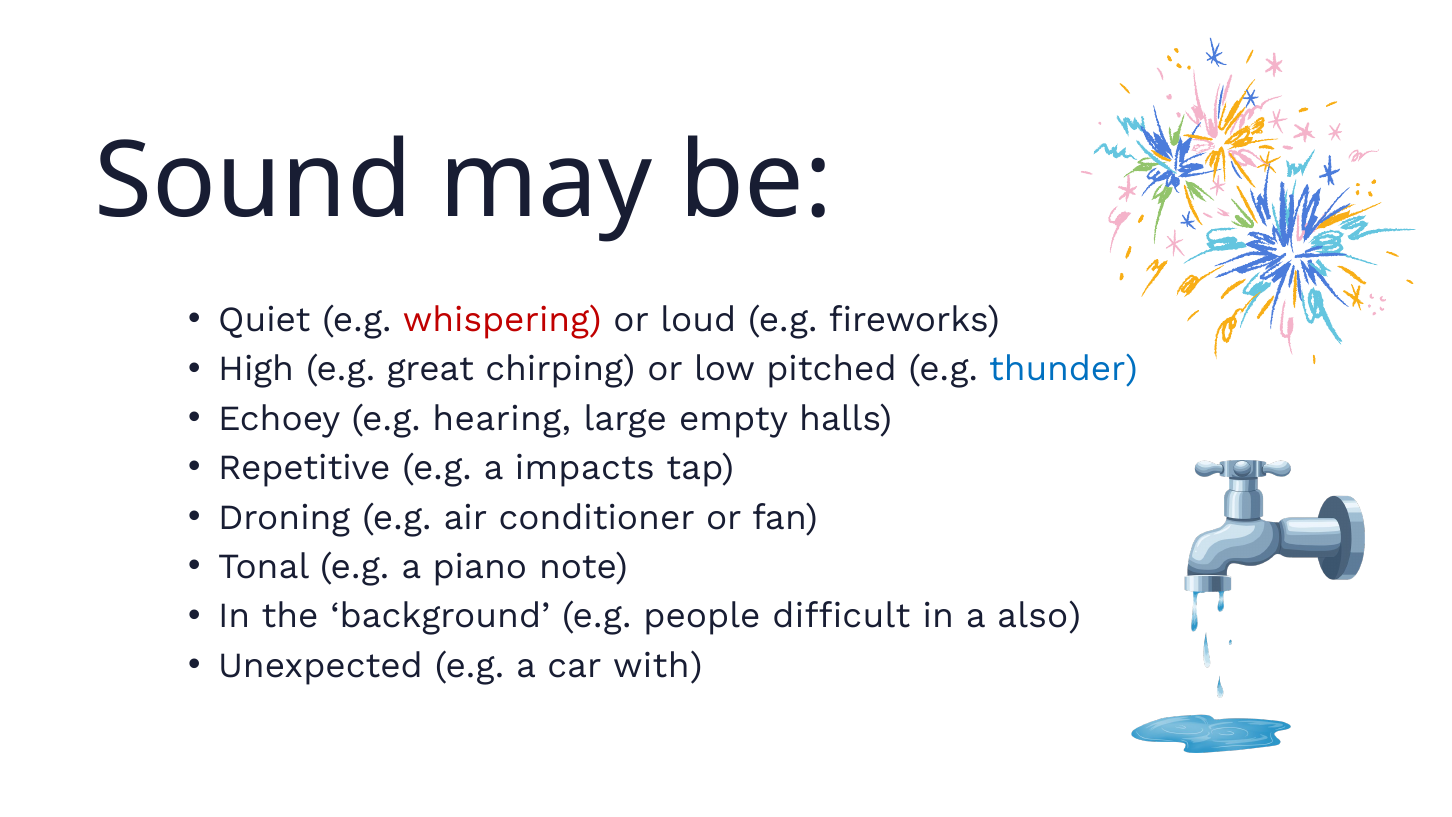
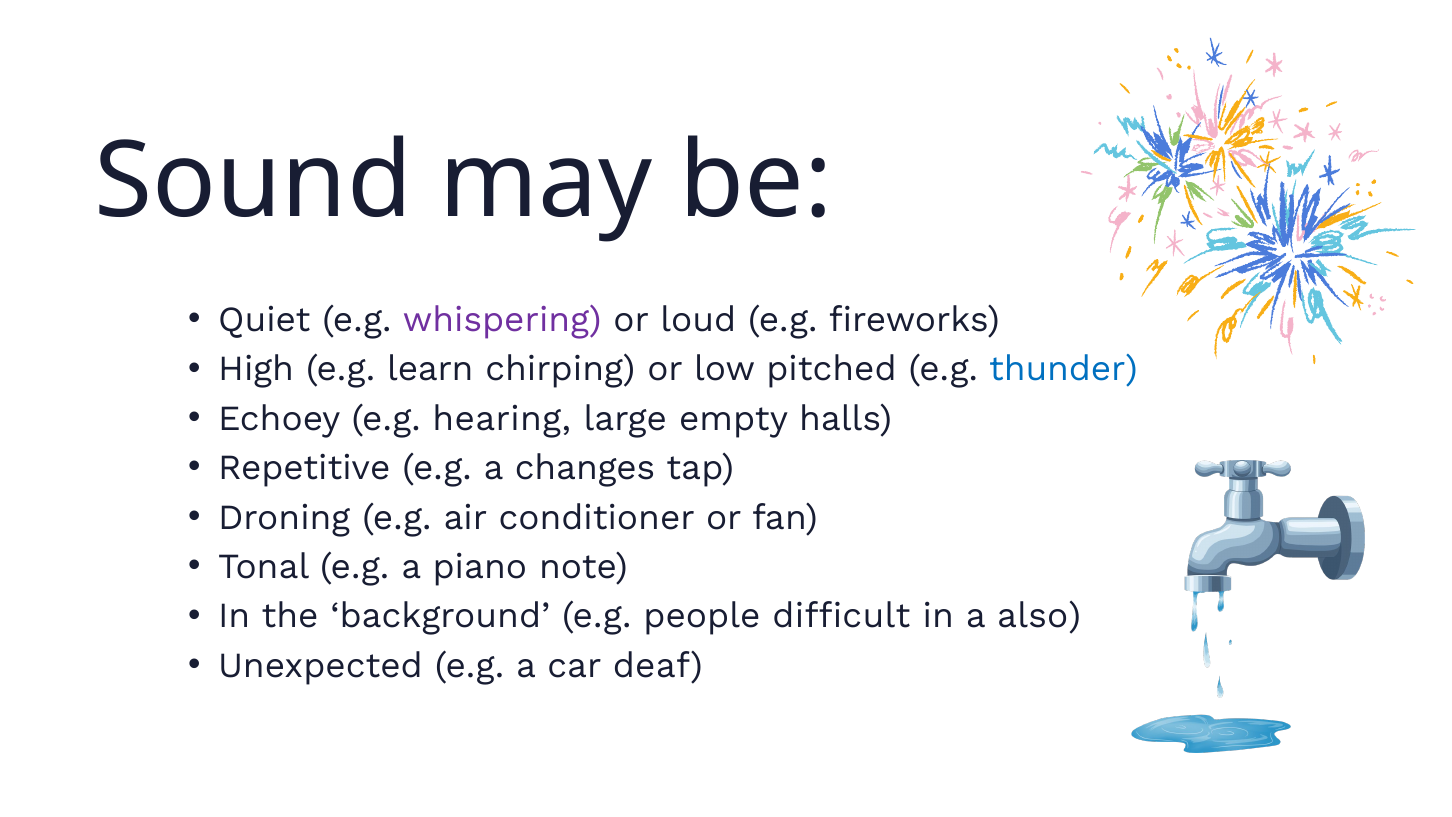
whispering colour: red -> purple (502, 320)
great: great -> learn (430, 369)
impacts: impacts -> changes (585, 468)
with: with -> deaf (658, 666)
